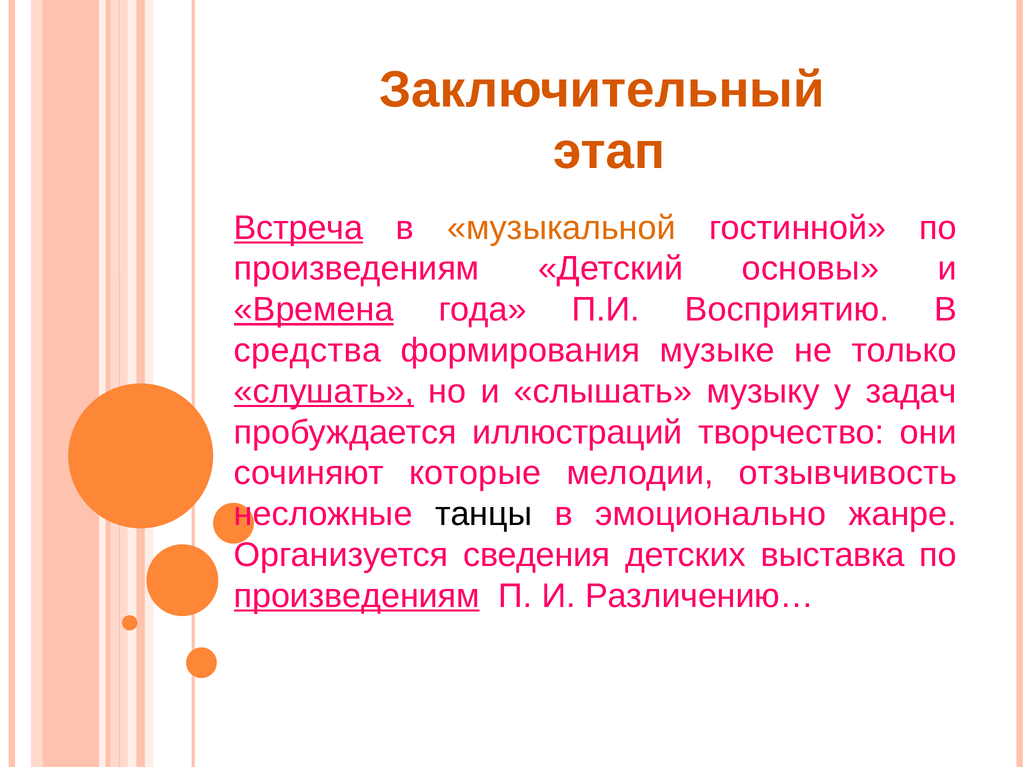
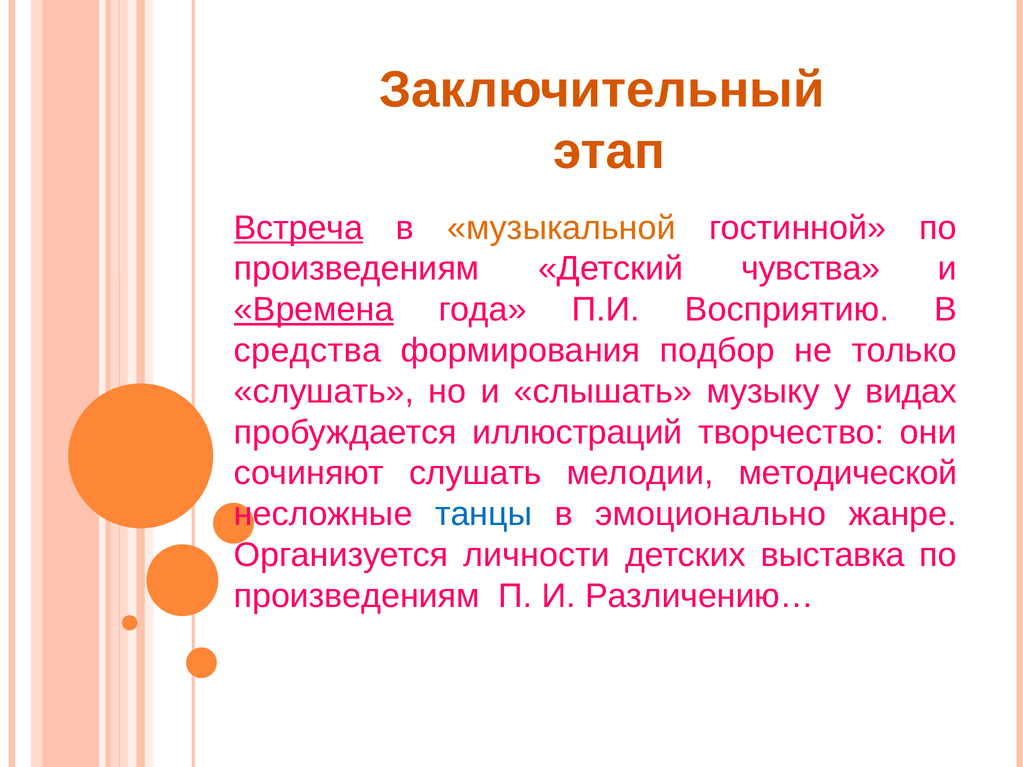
основы: основы -> чувства (811, 269)
музыке: музыке -> подбор (717, 351)
слушать underline: present -> none (324, 392)
задач: задач -> видах (911, 392)
сочиняют которые: которые -> слушать (475, 473)
отзывчивость: отзывчивость -> методической (848, 473)
танцы colour: black -> blue (484, 514)
сведения: сведения -> личности (537, 555)
произведениям underline: present -> none (357, 596)
